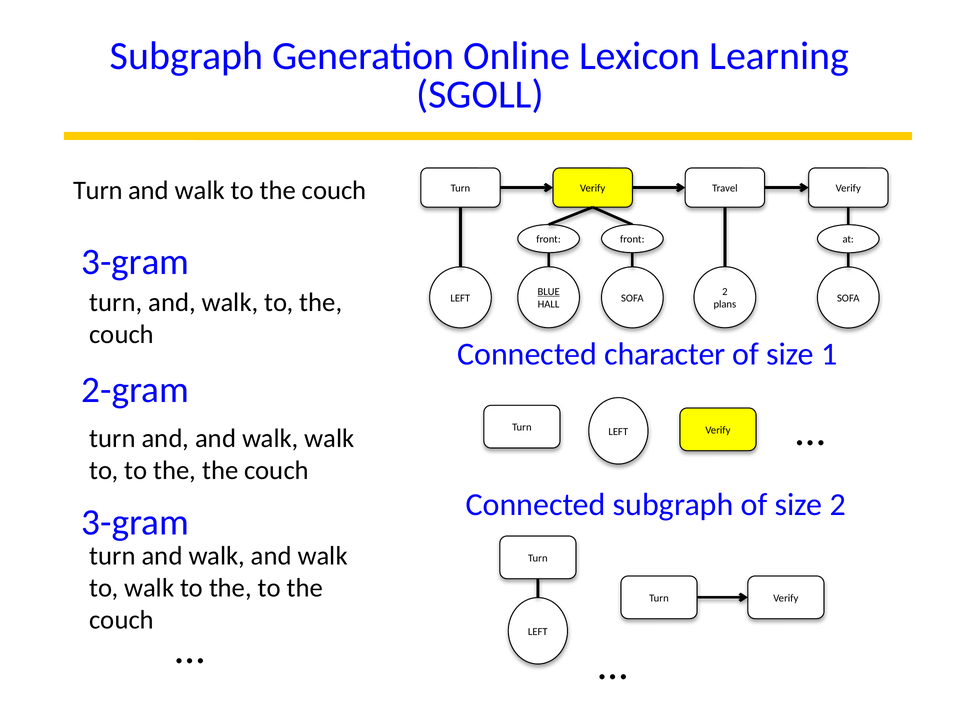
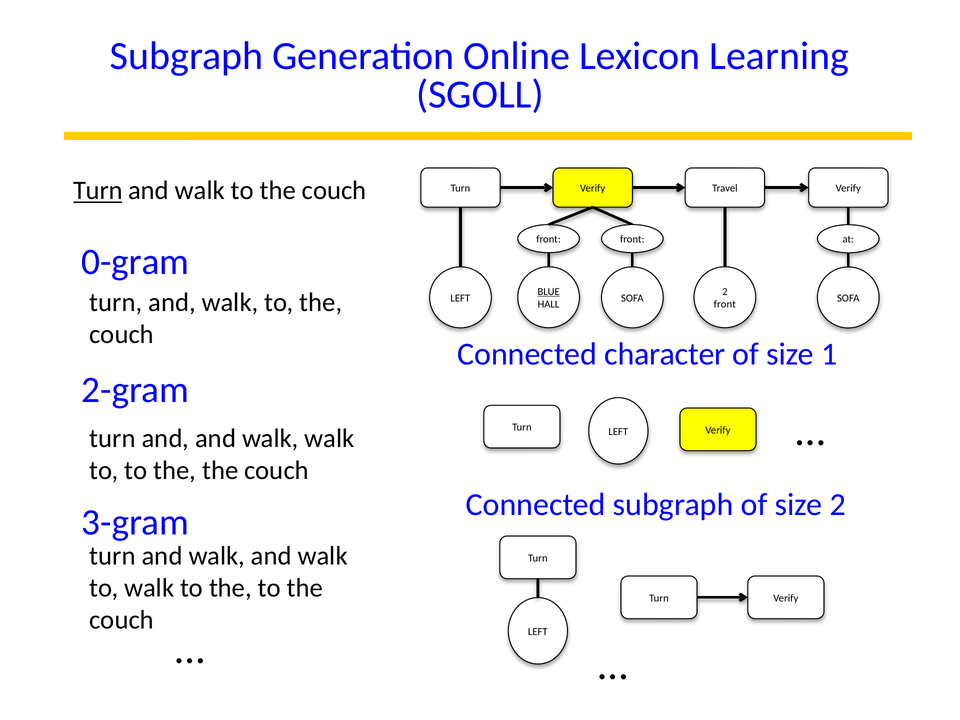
Turn underline: none -> present (98, 191)
3-gram: 3-gram -> 0-gram (135, 262)
plans: plans -> front (725, 304)
